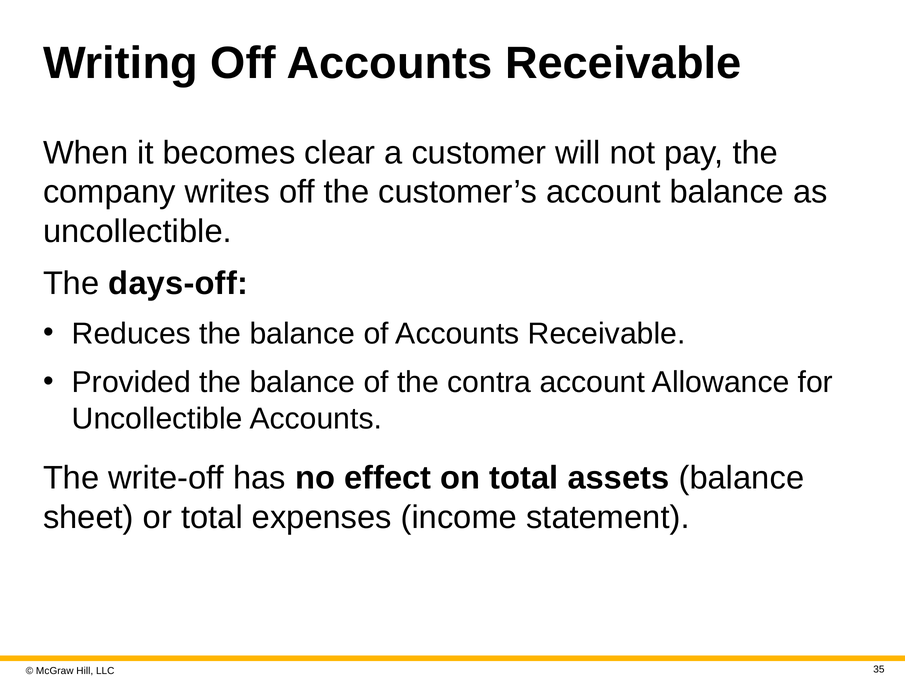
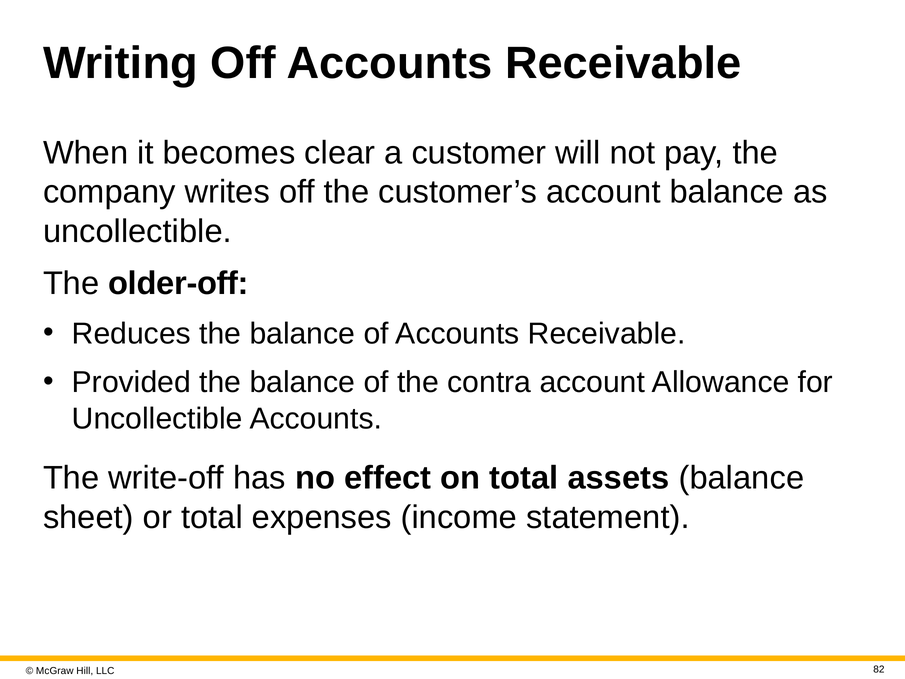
days-off: days-off -> older-off (179, 283)
35: 35 -> 82 (879, 669)
